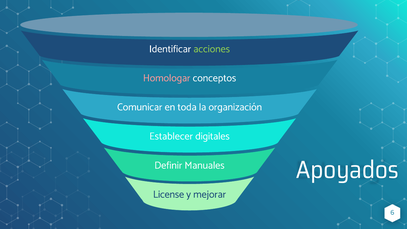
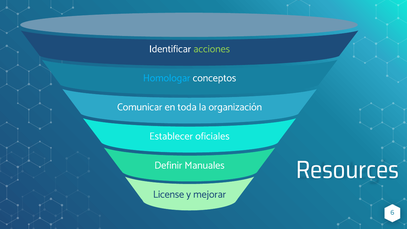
Homologar colour: pink -> light blue (167, 78)
digitales: digitales -> oficiales (212, 136)
Apoyados: Apoyados -> Resources (347, 170)
